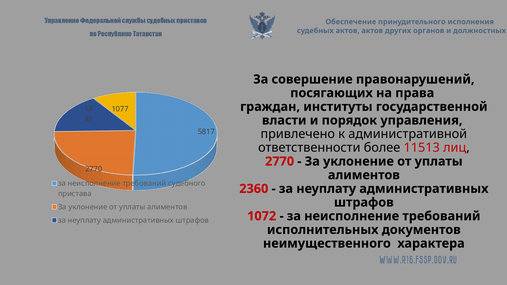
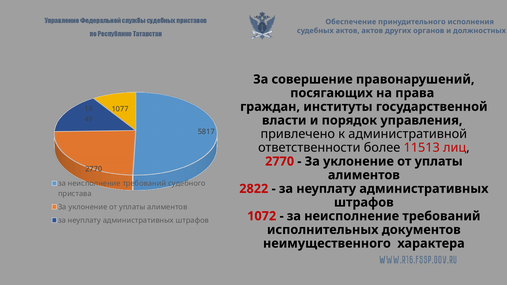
2360: 2360 -> 2822 (254, 189)
